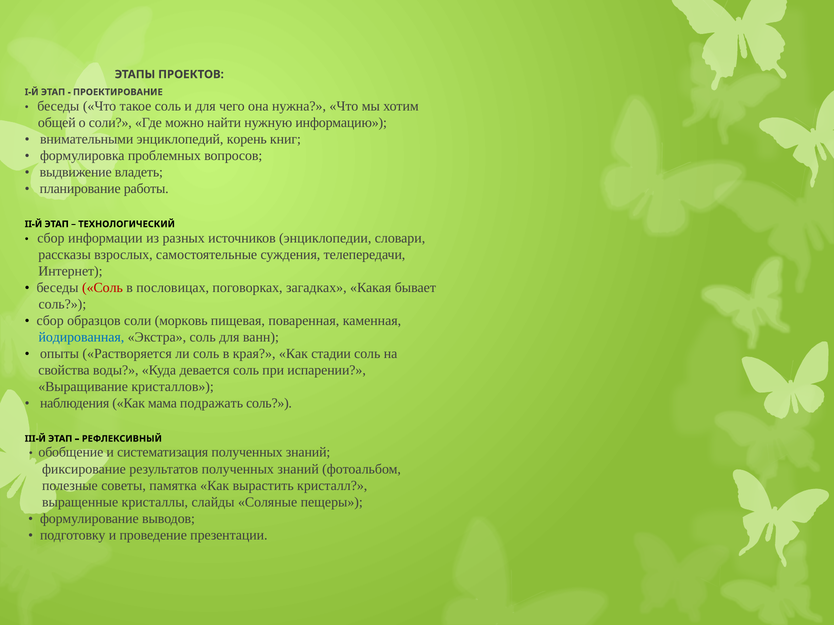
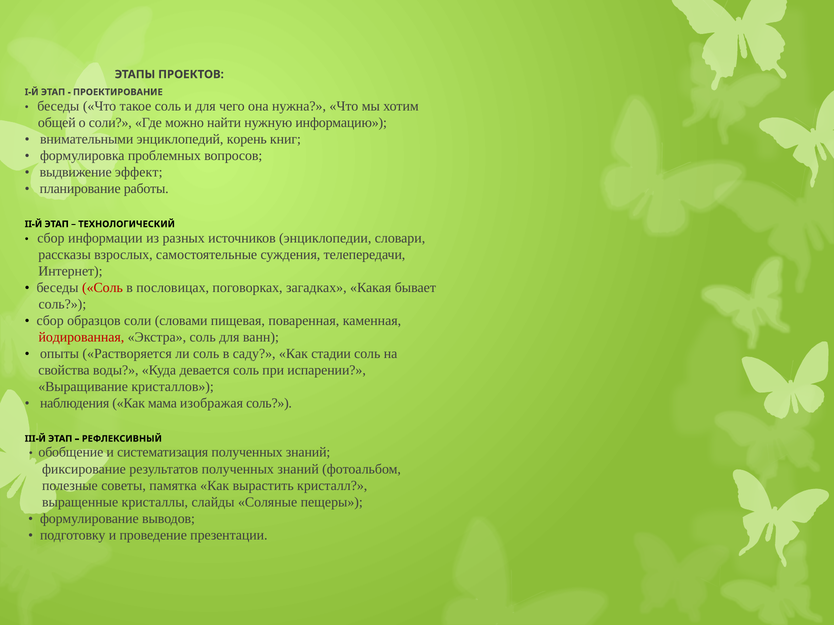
владеть: владеть -> эффект (139, 172)
морковь: морковь -> словами (181, 321)
йодированная colour: blue -> red (81, 337)
края: края -> саду (254, 354)
подражать: подражать -> изображая (212, 404)
